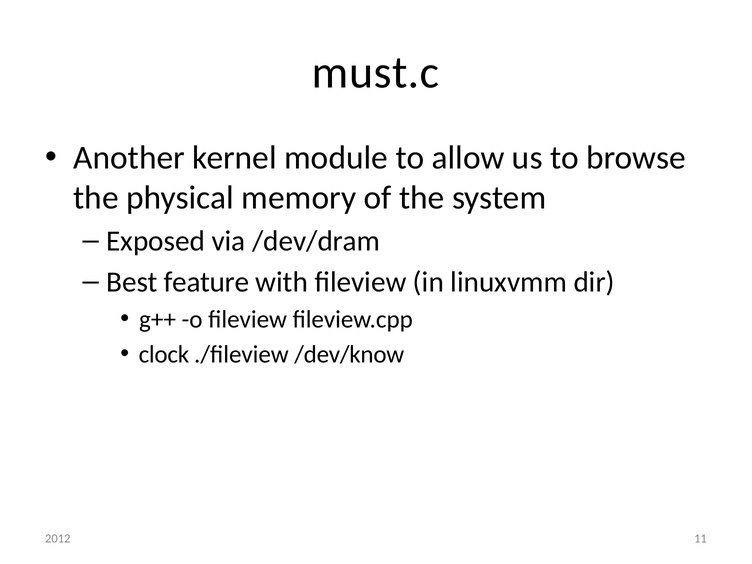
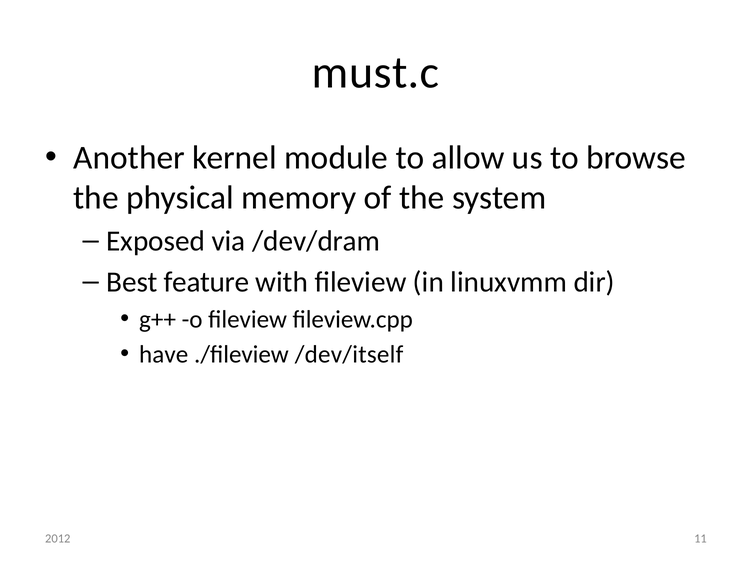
clock: clock -> have (164, 354)
/dev/know: /dev/know -> /dev/itself (349, 354)
